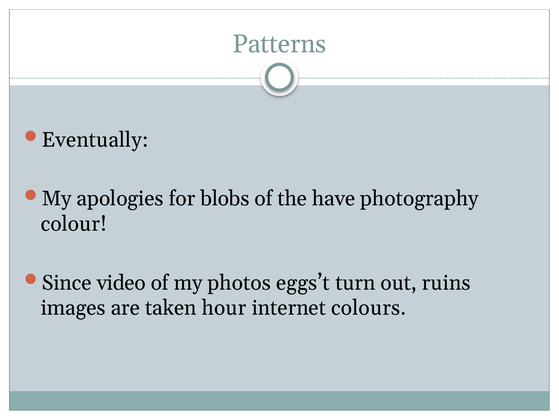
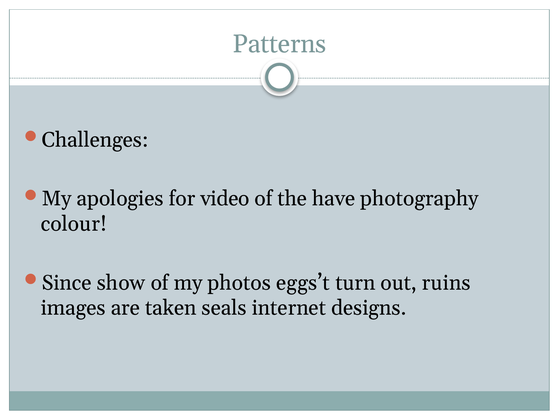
Eventually: Eventually -> Challenges (95, 140)
blobs: blobs -> video (225, 198)
video: video -> show (121, 282)
hour: hour -> seals (224, 307)
colours: colours -> designs (369, 307)
